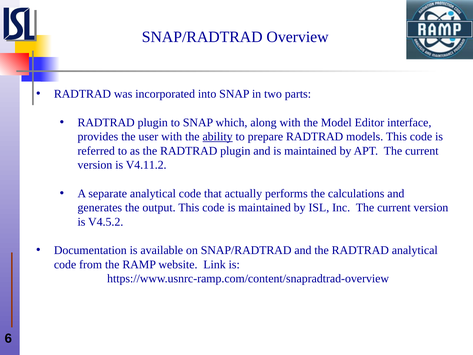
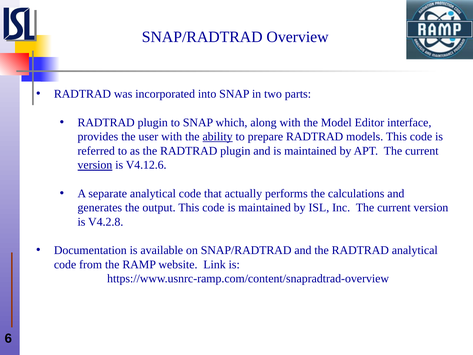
version underline: none -> present (95, 165)
V4.11.2: V4.11.2 -> V4.12.6 (146, 165)
V4.5.2: V4.5.2 -> V4.2.8 (106, 222)
